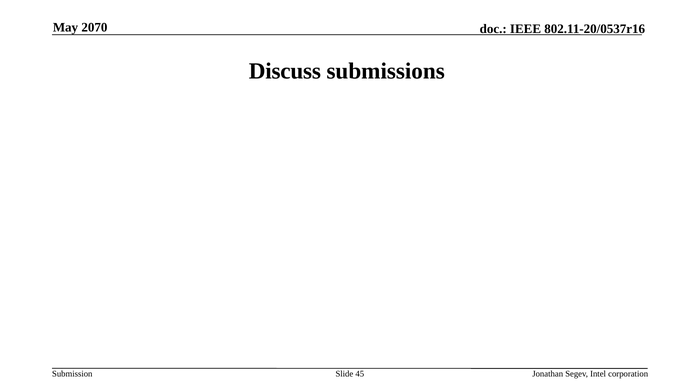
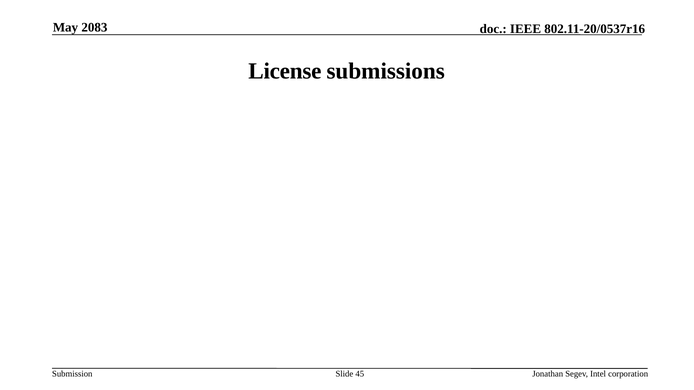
2070: 2070 -> 2083 (94, 28)
Discuss: Discuss -> License (285, 71)
